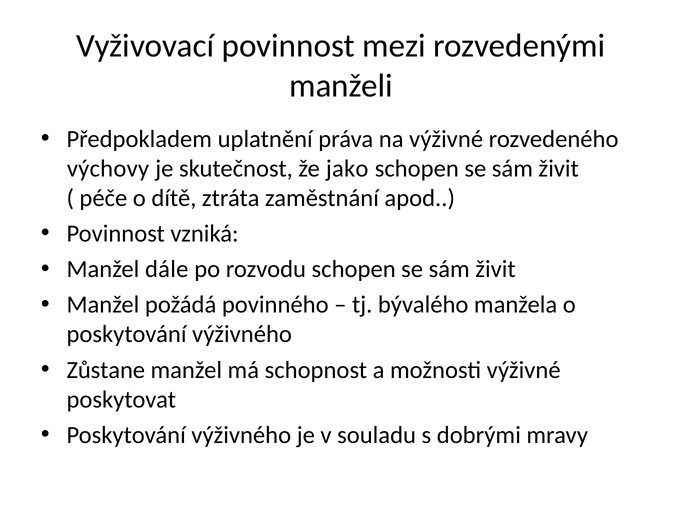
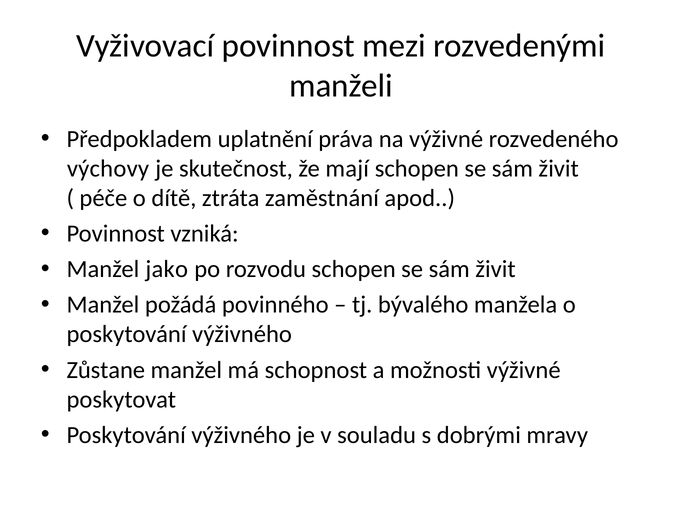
jako: jako -> mají (347, 169)
dále: dále -> jako (167, 270)
